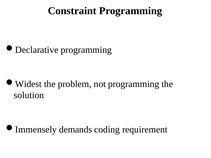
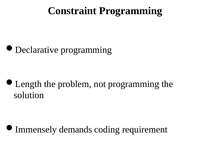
Widest: Widest -> Length (28, 84)
